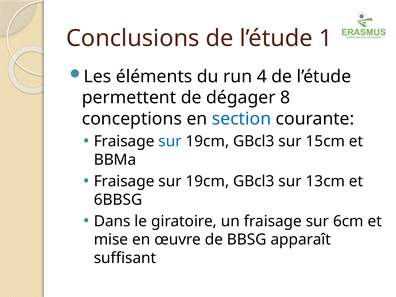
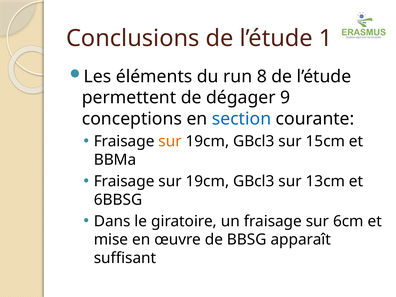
4: 4 -> 8 (262, 76)
8: 8 -> 9 (285, 98)
sur colour: blue -> orange (170, 141)
